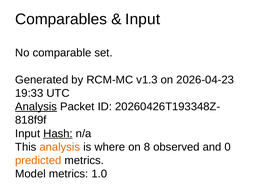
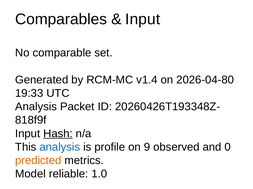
v1.3: v1.3 -> v1.4 (147, 80)
2026-04-23: 2026-04-23 -> 2026-04-80 (205, 80)
Analysis underline: present -> none (36, 107)
analysis colour: orange -> blue (60, 148)
where: where -> profile (110, 148)
8: 8 -> 9 (147, 148)
Model metrics: metrics -> reliable (69, 175)
